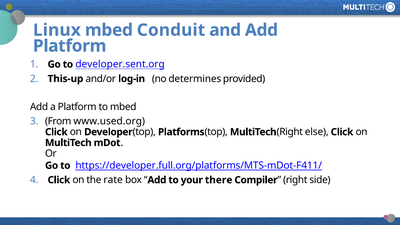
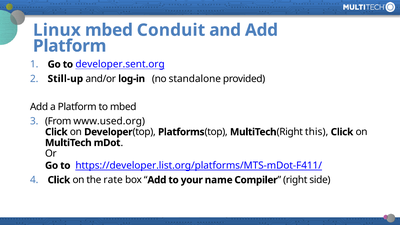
This-up: This-up -> Still-up (65, 79)
determines: determines -> standalone (195, 79)
else: else -> this (317, 132)
https://developer.full.org/platforms/MTS-mDot-F411/: https://developer.full.org/platforms/MTS-mDot-F411/ -> https://developer.list.org/platforms/MTS-mDot-F411/ (199, 166)
there: there -> name (219, 180)
